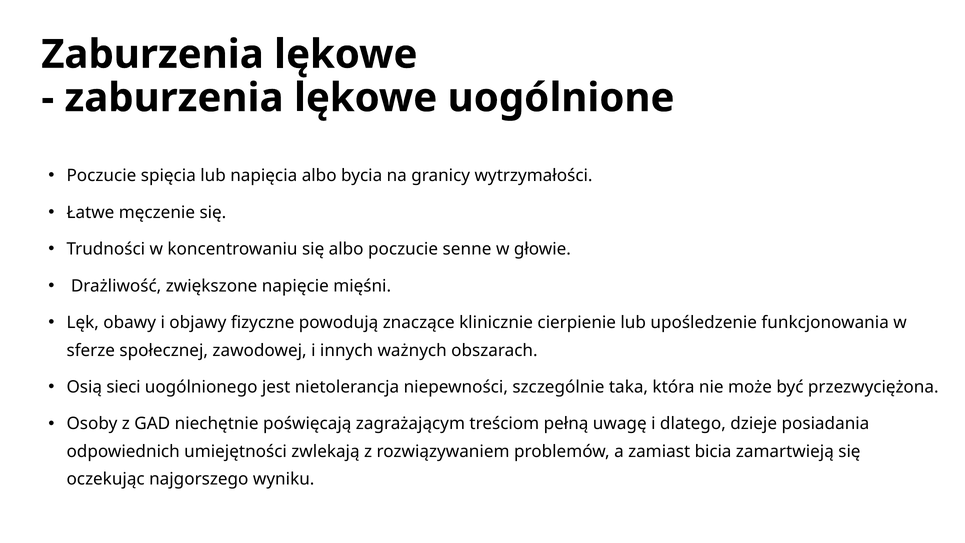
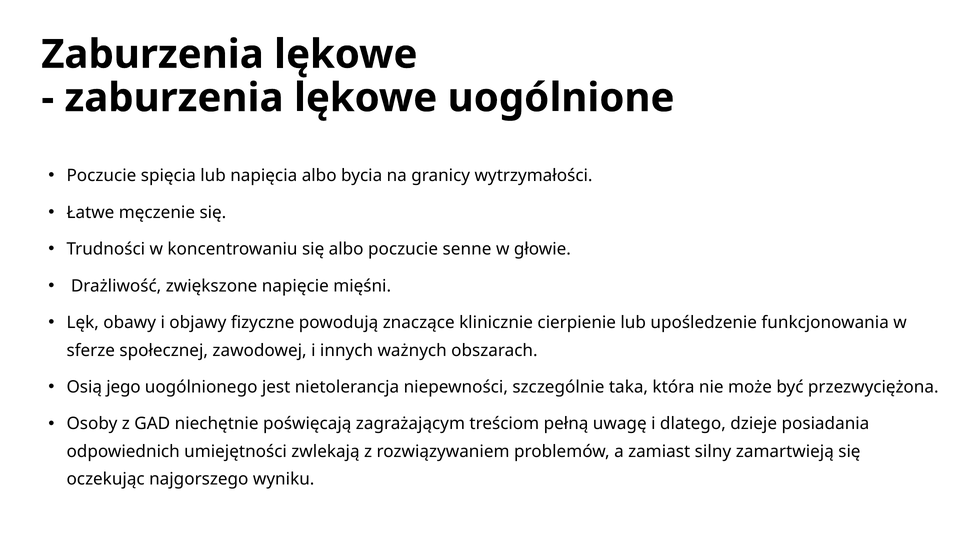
sieci: sieci -> jego (124, 387)
bicia: bicia -> silny (713, 451)
